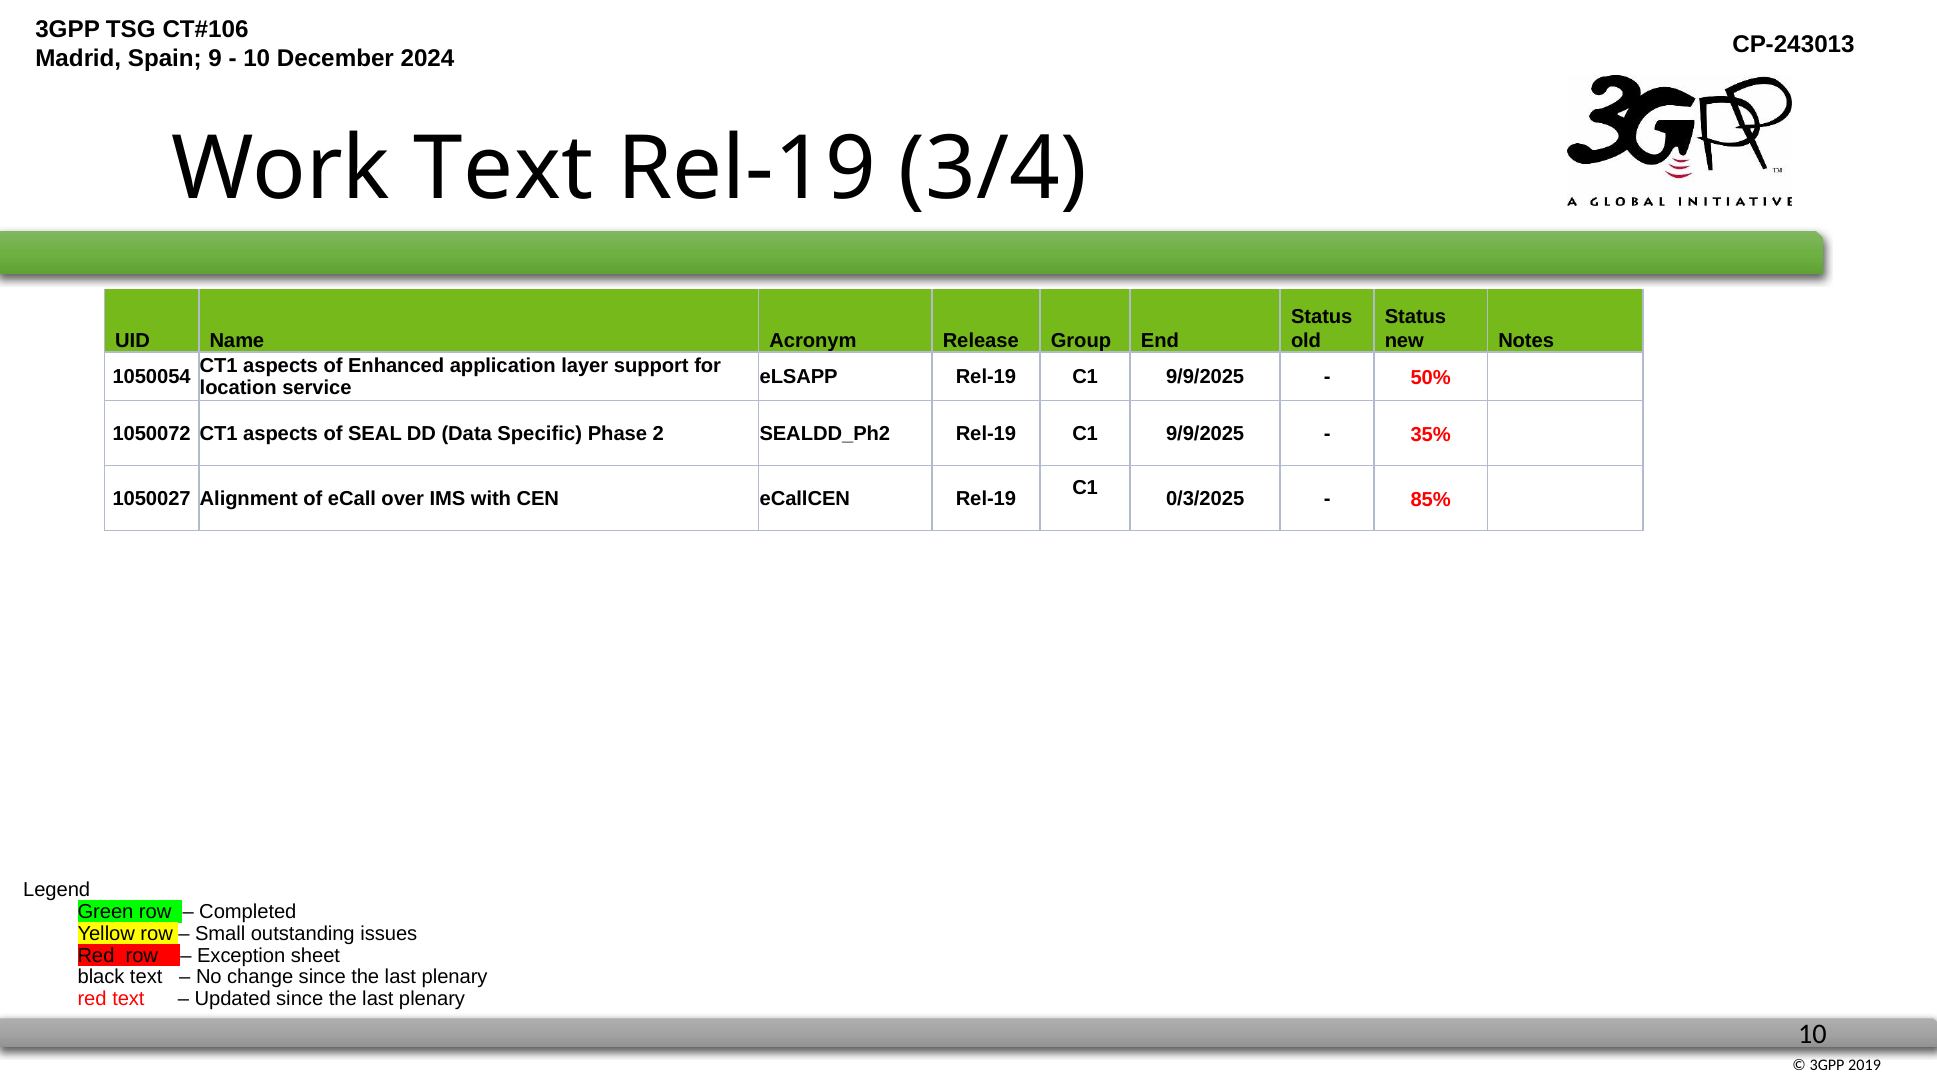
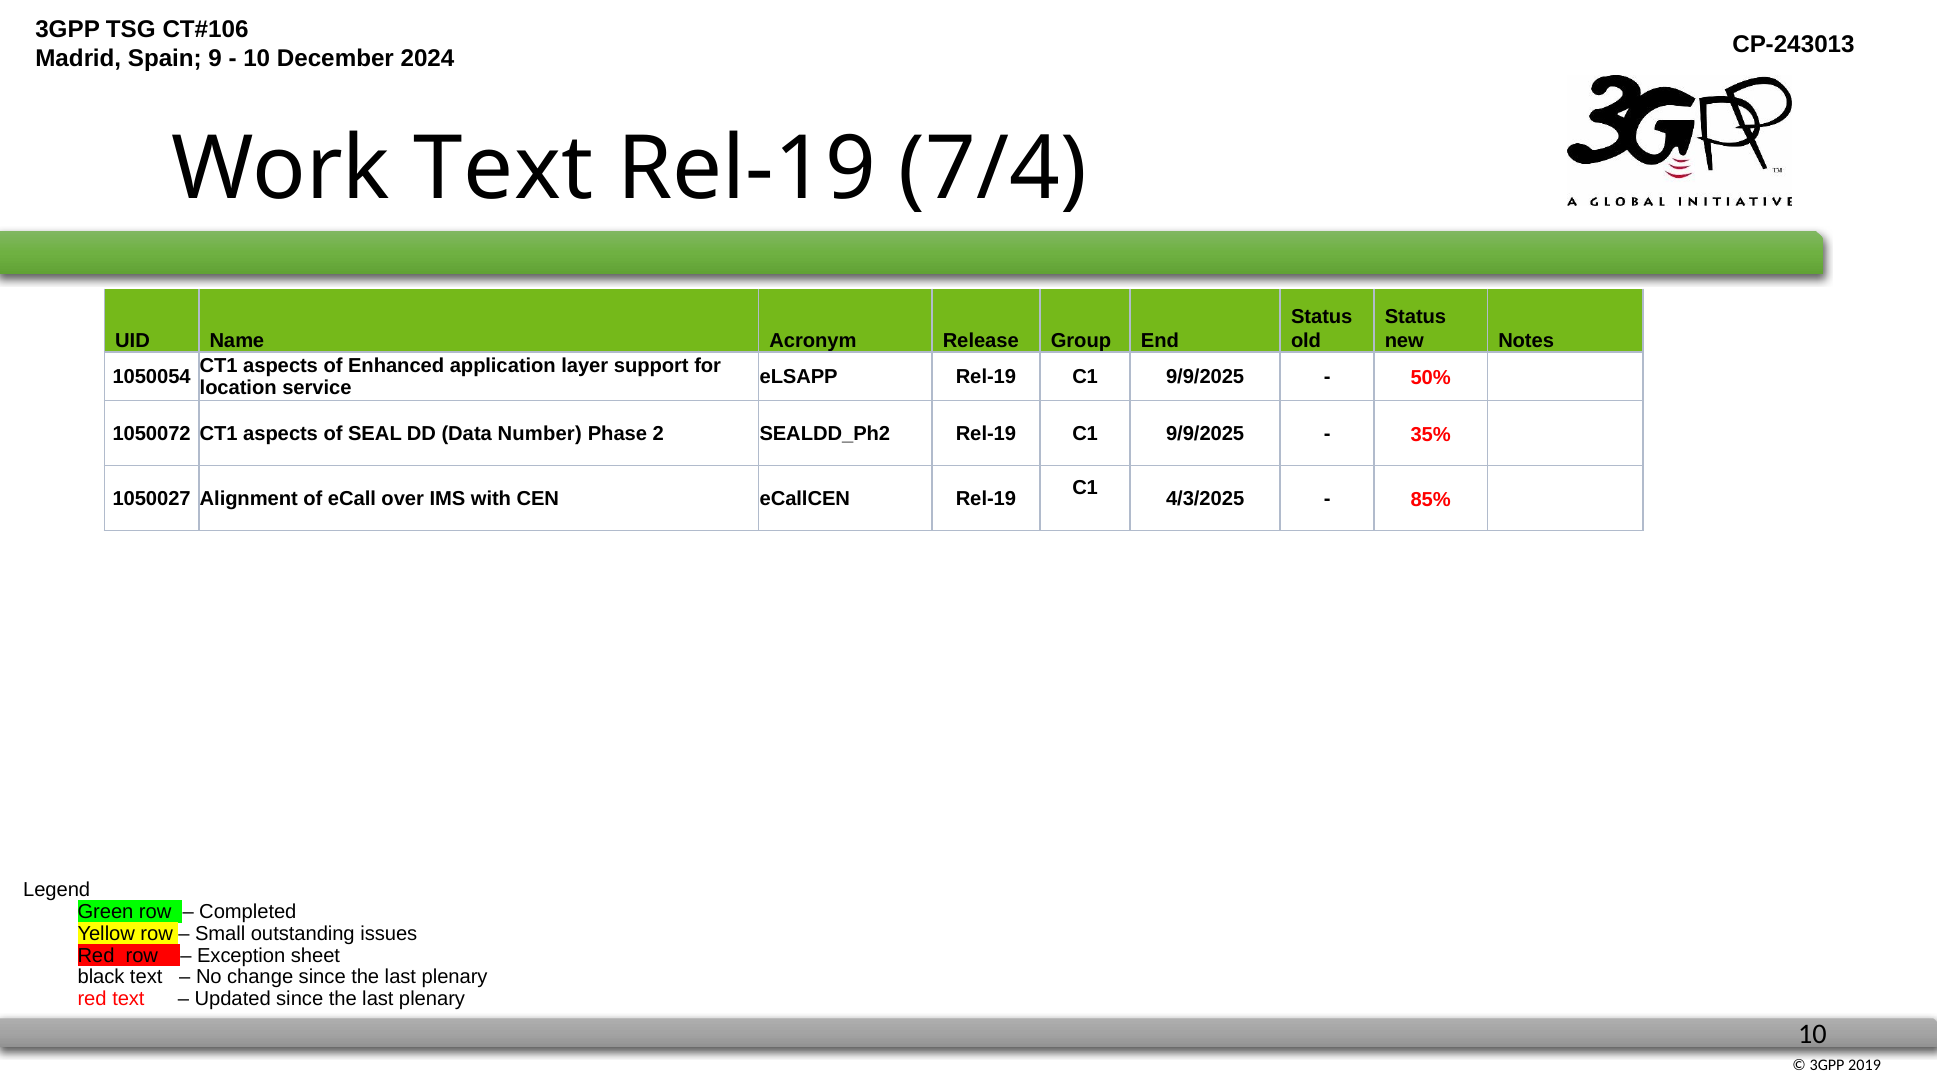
3/4: 3/4 -> 7/4 (993, 169)
Specific: Specific -> Number (540, 434)
0/3/2025: 0/3/2025 -> 4/3/2025 (1205, 499)
